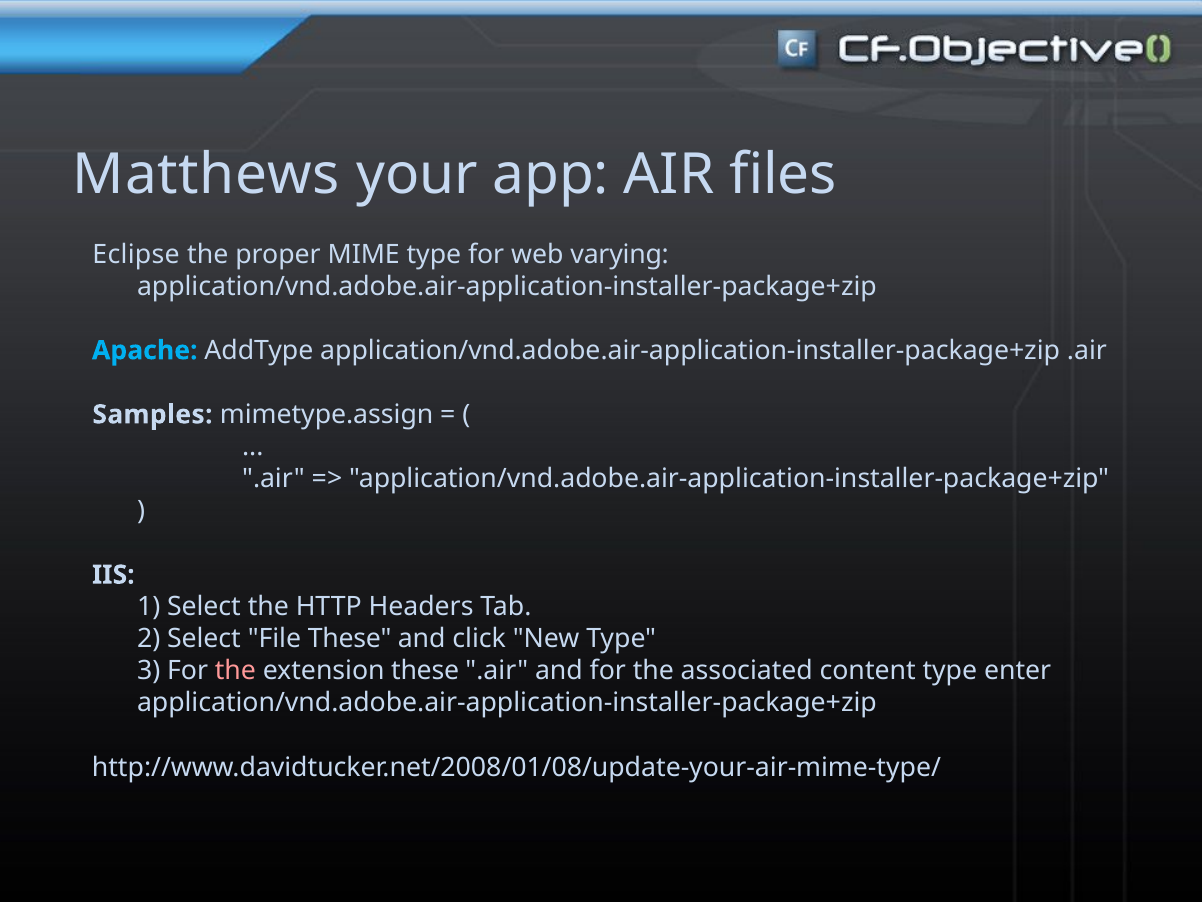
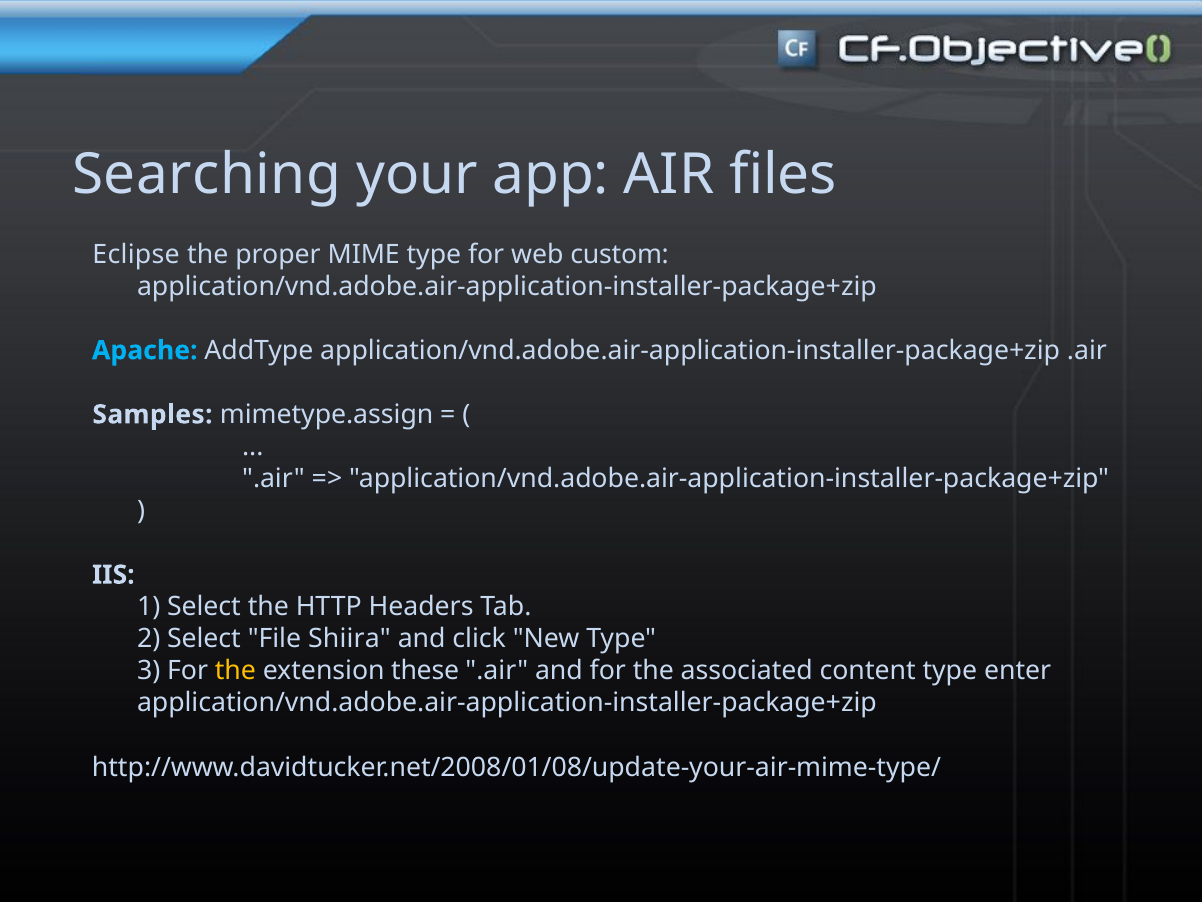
Matthews: Matthews -> Searching (207, 174)
varying: varying -> custom (620, 254)
File These: These -> Shiira (349, 639)
the colour: pink -> yellow (235, 671)
